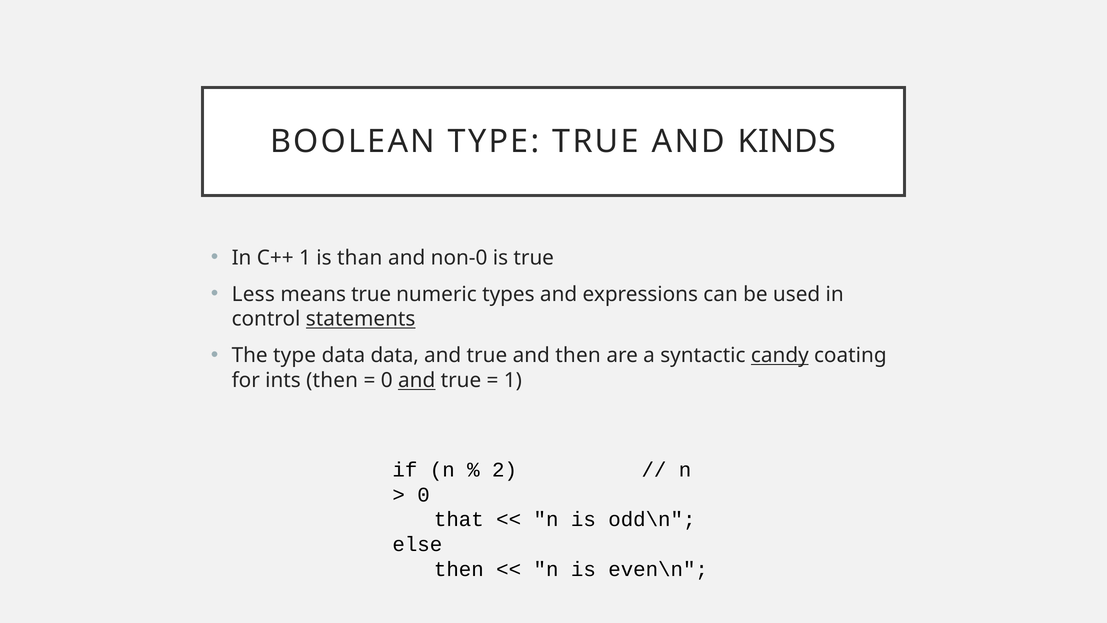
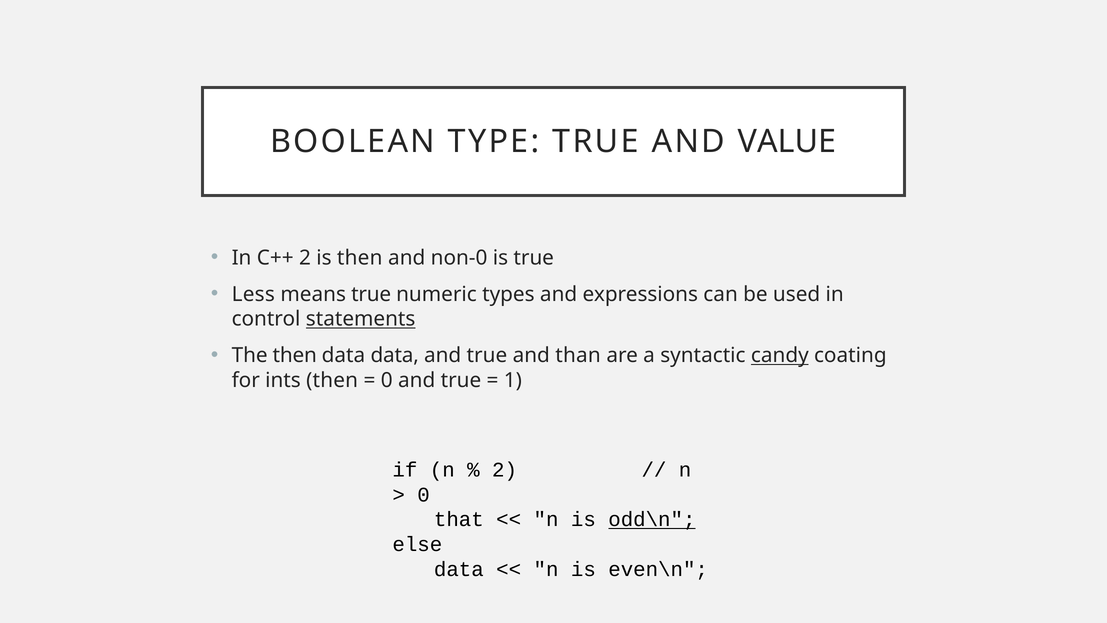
KINDS: KINDS -> VALUE (787, 141)
C++ 1: 1 -> 2 (305, 258)
is than: than -> then (360, 258)
The type: type -> then (295, 355)
and then: then -> than (578, 355)
and underline: present -> none (417, 380)
odd\n underline: none -> present (652, 519)
then: then -> data (459, 569)
